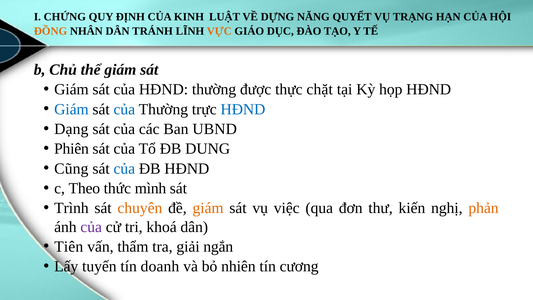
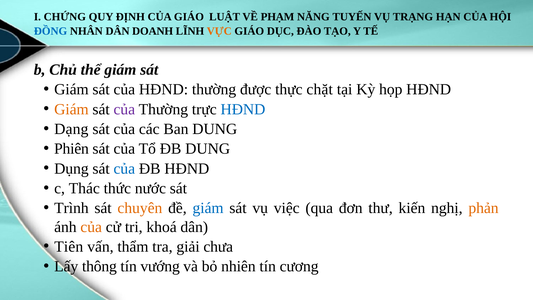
CỦA KINH: KINH -> GIÁO (189, 17)
DỰNG: DỰNG -> PHẠM (277, 17)
QUYẾT: QUYẾT -> TUYẾN (352, 17)
ĐỒNG colour: orange -> blue (51, 31)
TRÁNH: TRÁNH -> DOANH (153, 31)
Giám colour: blue -> orange (71, 109)
của colour: blue -> purple (124, 109)
Ban UBND: UBND -> DUNG (215, 129)
Cũng: Cũng -> Dụng (71, 169)
Theo: Theo -> Thác (84, 188)
mình: mình -> nước (150, 188)
giám colour: orange -> blue (208, 208)
của colour: purple -> orange (91, 227)
ngắn: ngắn -> chưa (218, 246)
tuyến: tuyến -> thông (99, 266)
doanh: doanh -> vướng (160, 266)
